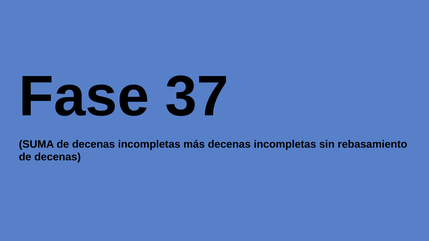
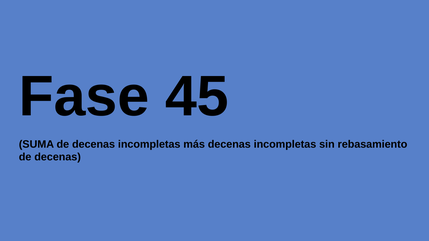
37: 37 -> 45 (197, 97)
